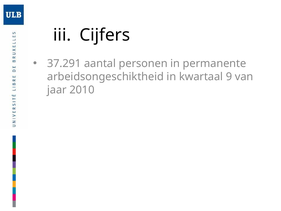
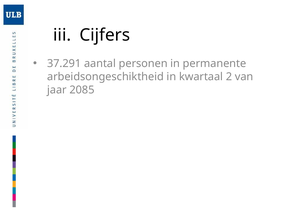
9: 9 -> 2 (229, 77)
2010: 2010 -> 2085 (82, 90)
